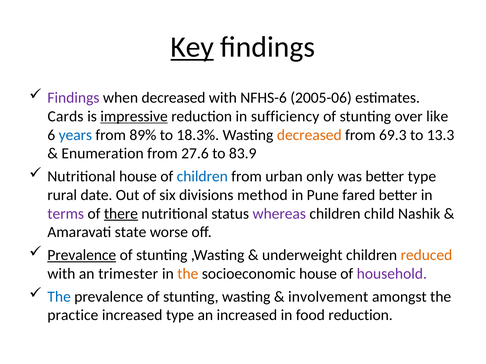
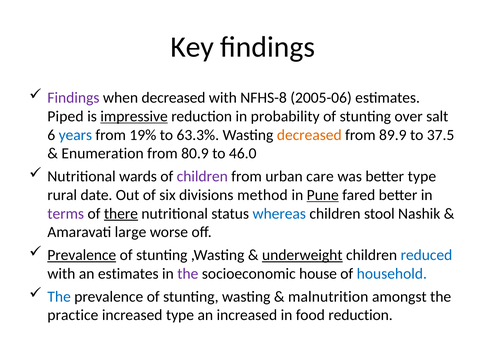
Key underline: present -> none (192, 47)
NFHS-6: NFHS-6 -> NFHS-8 (264, 98)
Cards: Cards -> Piped (65, 116)
sufficiency: sufficiency -> probability (285, 116)
like: like -> salt (437, 116)
89%: 89% -> 19% (143, 135)
18.3%: 18.3% -> 63.3% (198, 135)
69.3: 69.3 -> 89.9 (393, 135)
13.3: 13.3 -> 37.5 (441, 135)
27.6: 27.6 -> 80.9 (195, 154)
83.9: 83.9 -> 46.0 (243, 154)
Nutritional house: house -> wards (138, 177)
children colour: blue -> purple (202, 177)
only: only -> care (320, 177)
Pune underline: none -> present (323, 195)
whereas colour: purple -> blue (279, 214)
child: child -> stool (379, 214)
state: state -> large (131, 233)
underweight underline: none -> present (302, 255)
reduced colour: orange -> blue (426, 255)
an trimester: trimester -> estimates (128, 274)
the colour: orange -> purple (188, 274)
household colour: purple -> blue (392, 274)
involvement: involvement -> malnutrition (328, 297)
